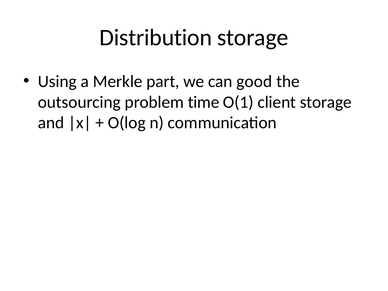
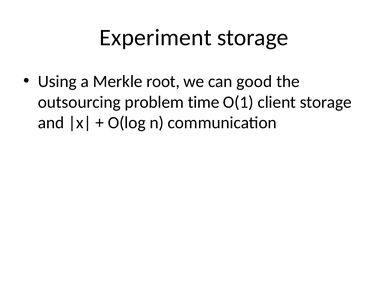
Distribution: Distribution -> Experiment (156, 38)
part: part -> root (163, 81)
